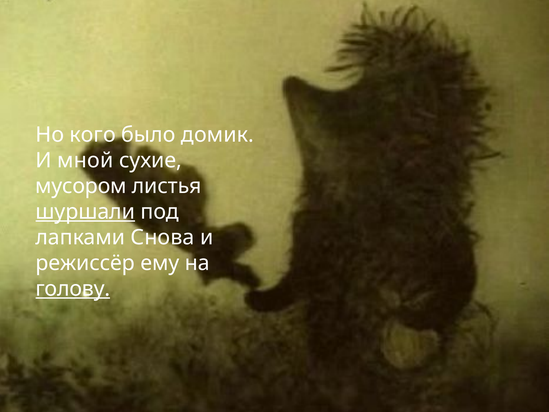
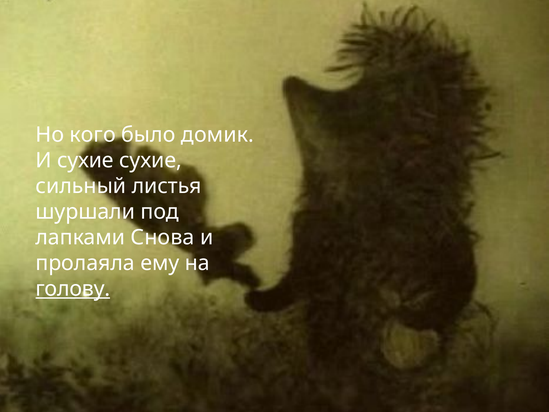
И мной: мной -> сухие (85, 160)
мусором: мусором -> сильный (81, 186)
шуршали underline: present -> none (85, 212)
режиссёр: режиссёр -> пролаяла (85, 263)
